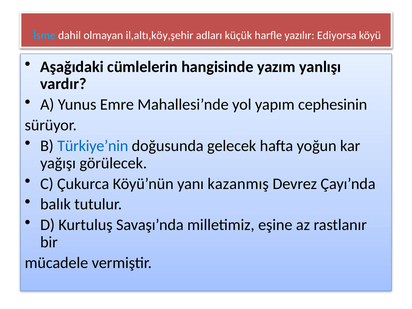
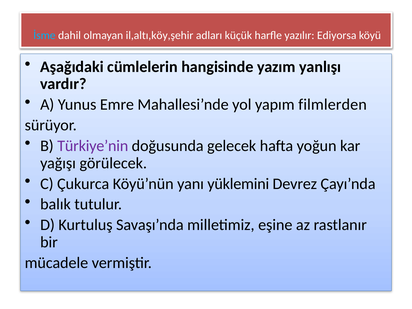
cephesinin: cephesinin -> filmlerden (333, 105)
Türkiye’nin colour: blue -> purple (93, 146)
kazanmış: kazanmış -> yüklemini (238, 184)
